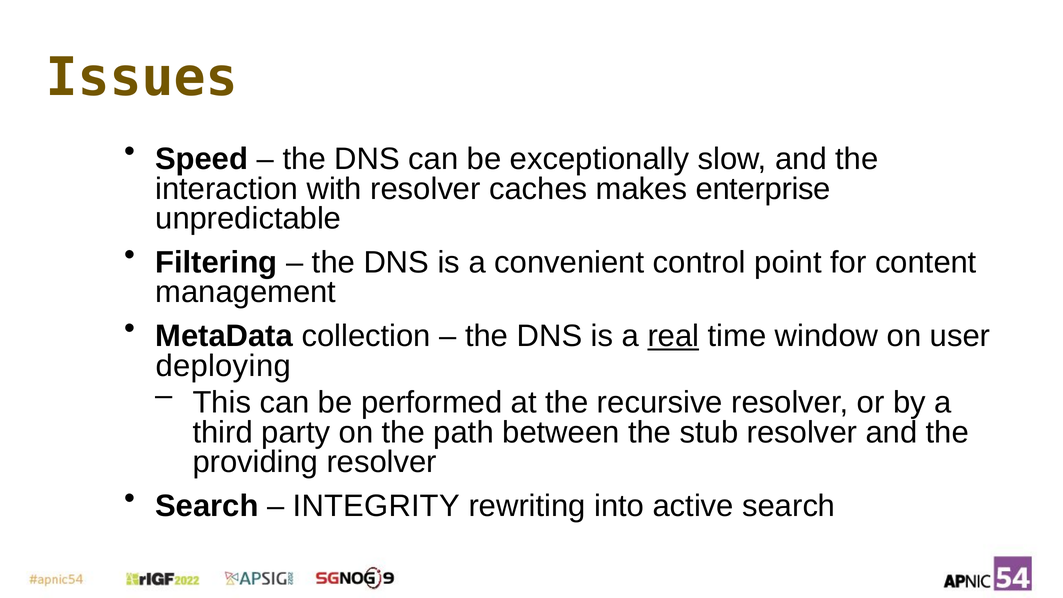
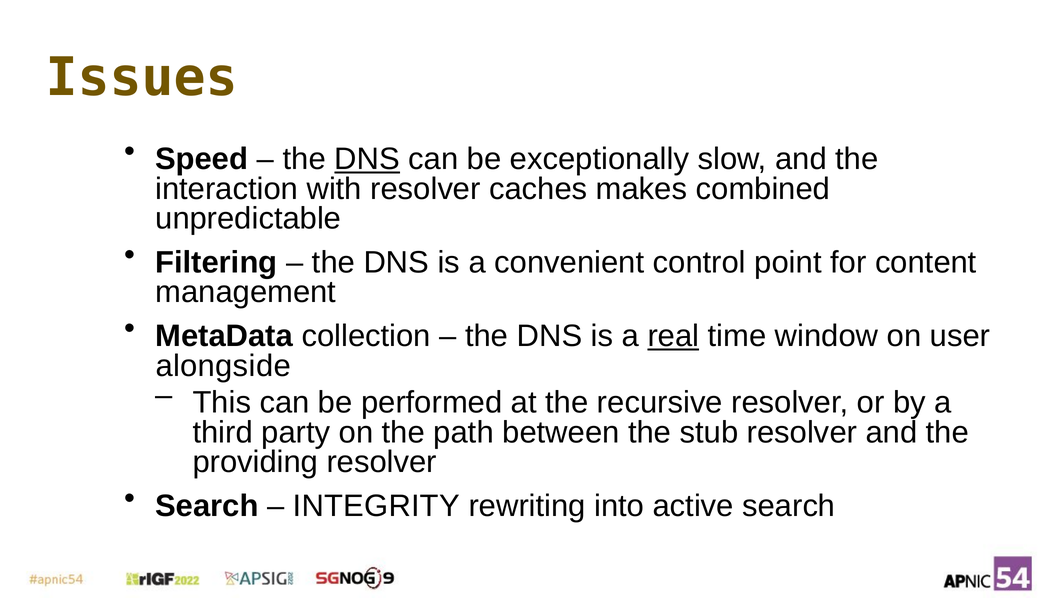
DNS underline: none -> present (367, 159)
enterprise: enterprise -> combined (763, 189)
deploying: deploying -> alongside (223, 366)
